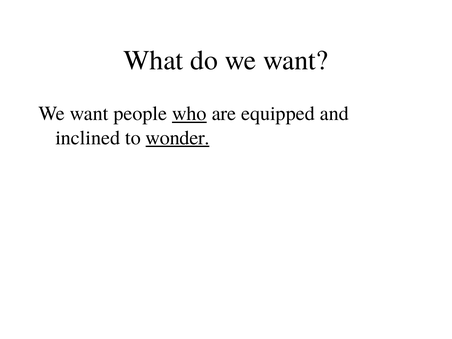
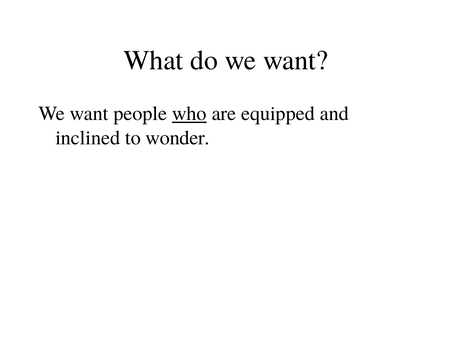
wonder underline: present -> none (178, 138)
